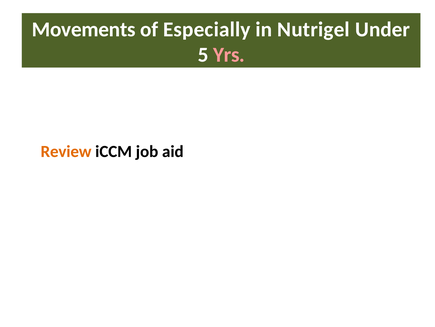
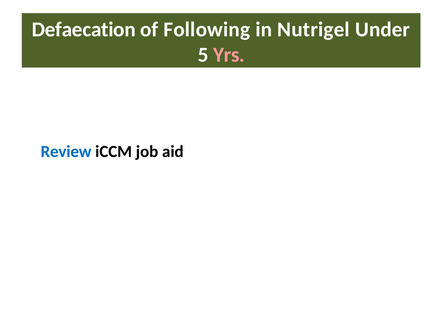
Movements: Movements -> Defaecation (84, 29)
Especially: Especially -> Following (207, 29)
Review colour: orange -> blue (66, 151)
